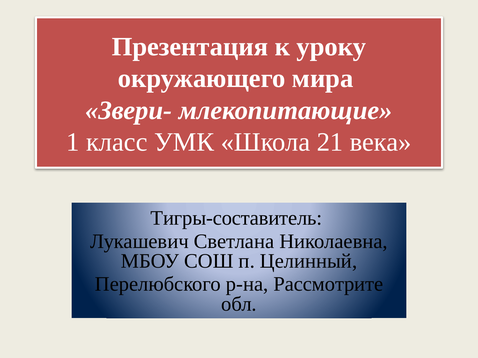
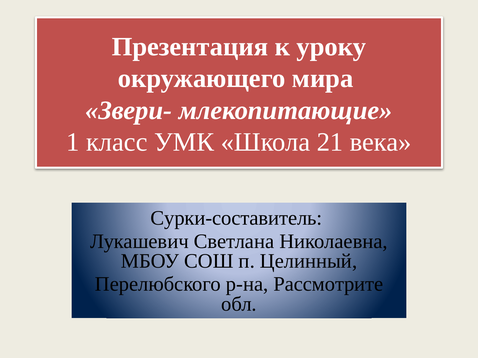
Тигры-составитель: Тигры-составитель -> Сурки-составитель (236, 219)
